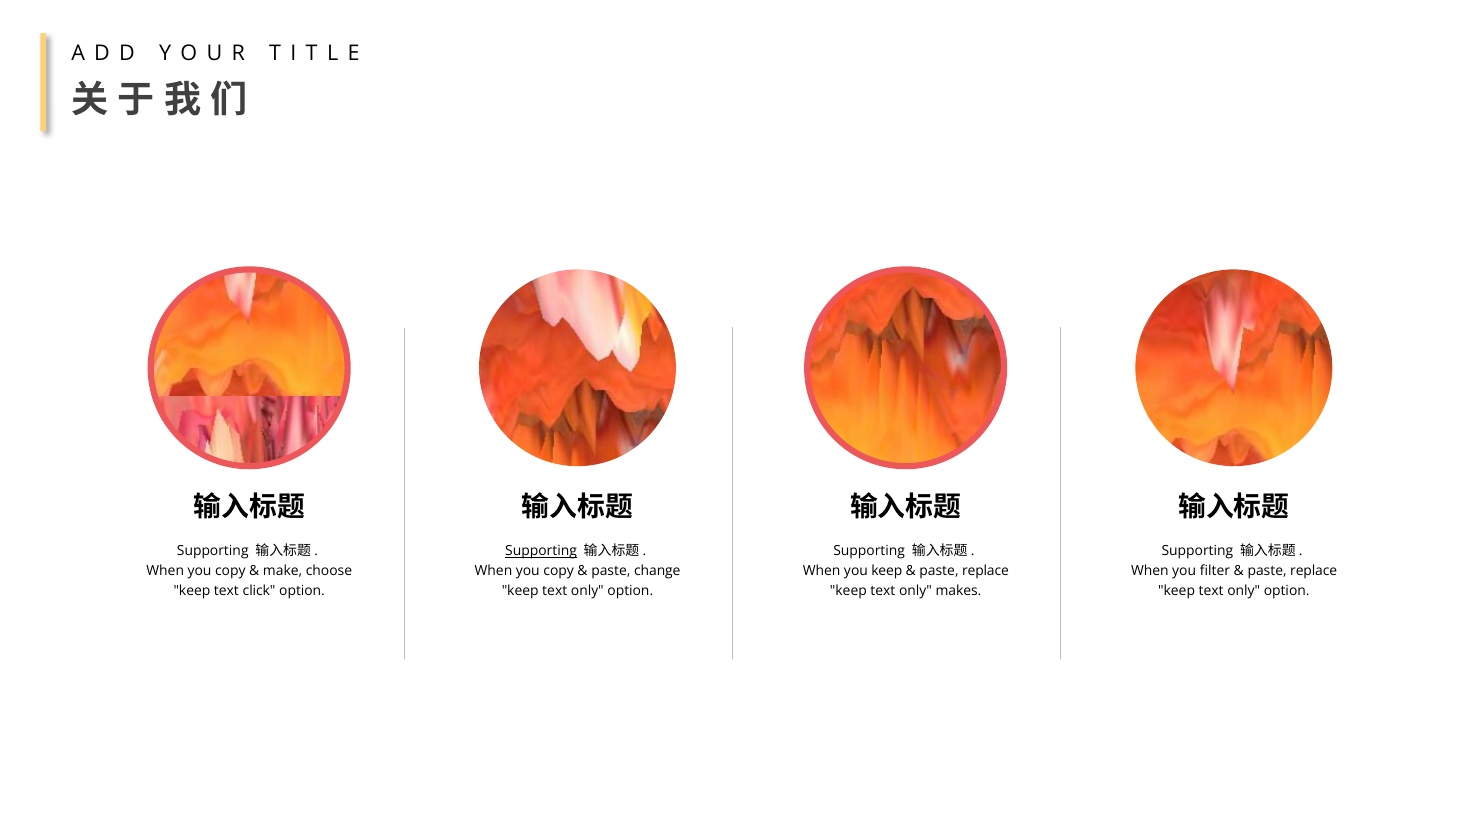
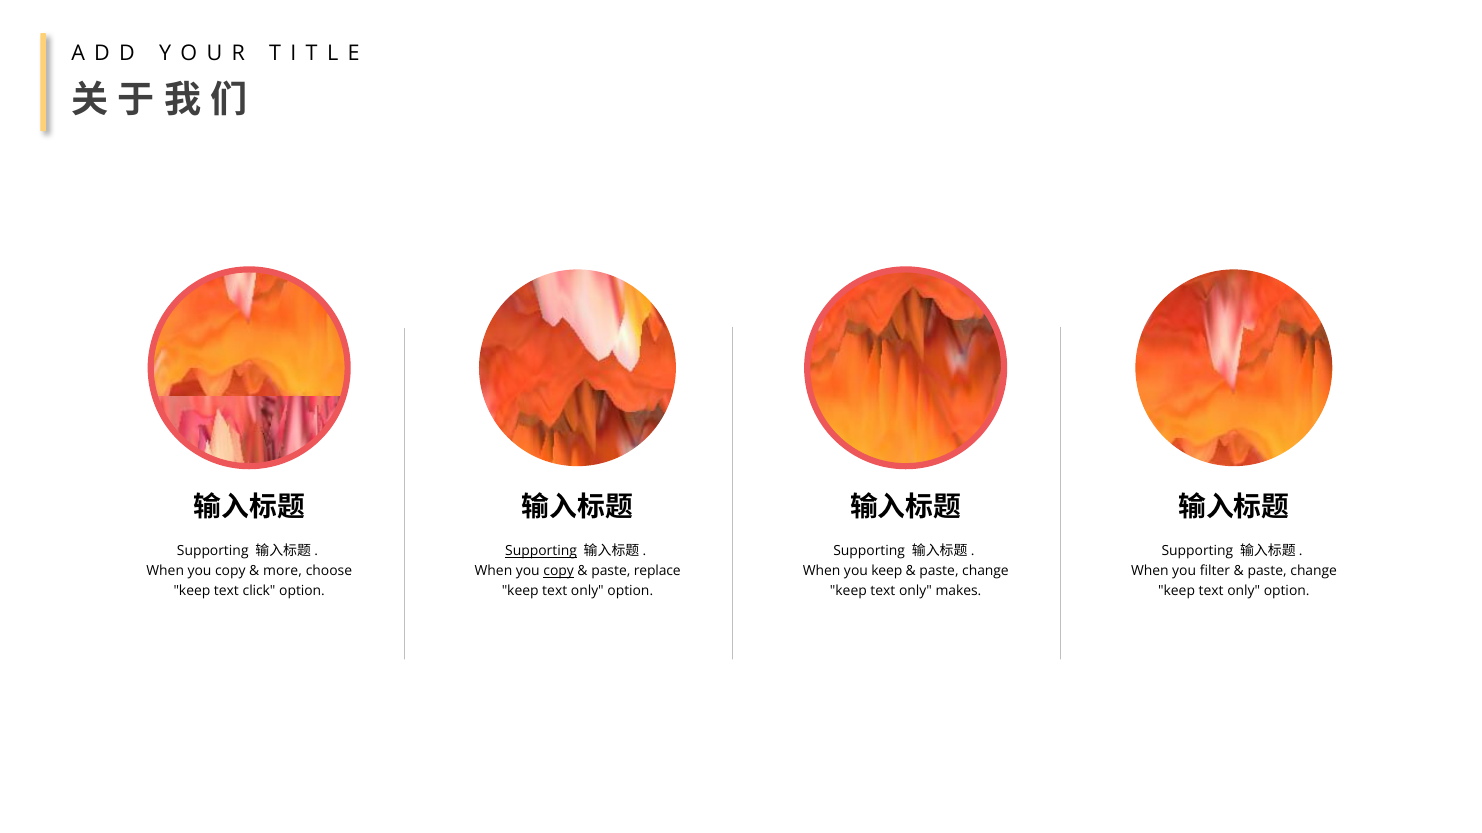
make: make -> more (283, 572)
copy underline: none -> present (559, 572)
change: change -> replace (657, 572)
replace: replace -> change (985, 572)
replace: replace -> change (1314, 572)
